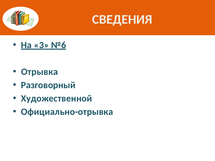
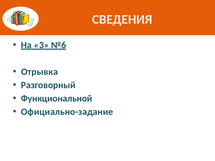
Художественной: Художественной -> Функциональной (57, 99)
Официально-отрывка: Официально-отрывка -> Официально-задание (67, 112)
